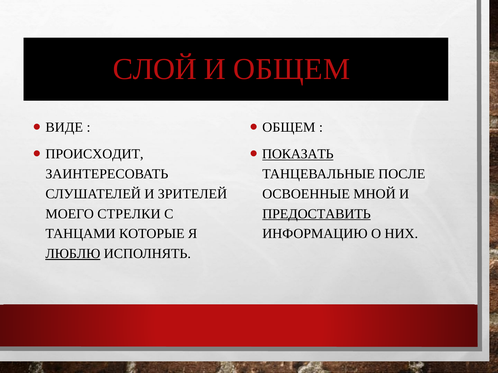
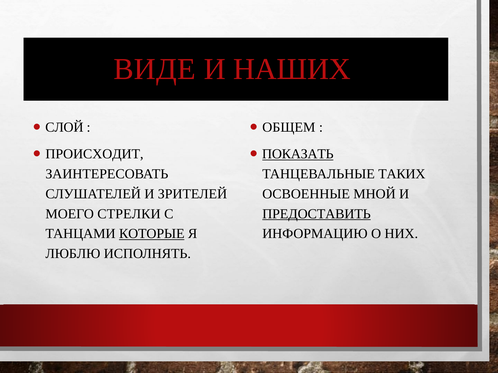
СЛОЙ: СЛОЙ -> ВИДЕ (155, 69)
И ОБЩЕМ: ОБЩЕМ -> НАШИХ (292, 69)
ВИДЕ: ВИДЕ -> СЛОЙ (64, 127)
ПОСЛЕ: ПОСЛЕ -> ТАКИХ (402, 174)
КОТОРЫЕ underline: none -> present (152, 234)
ЛЮБЛЮ underline: present -> none (73, 254)
